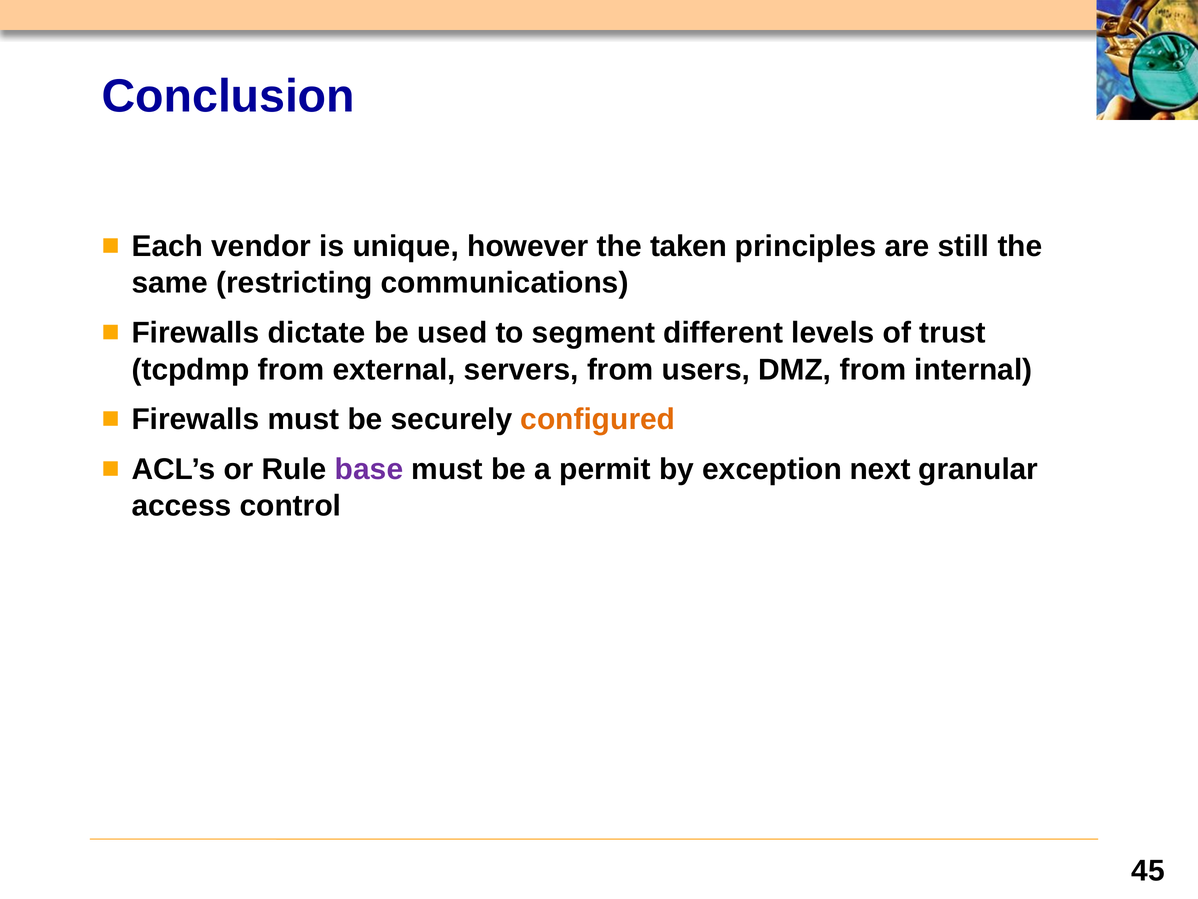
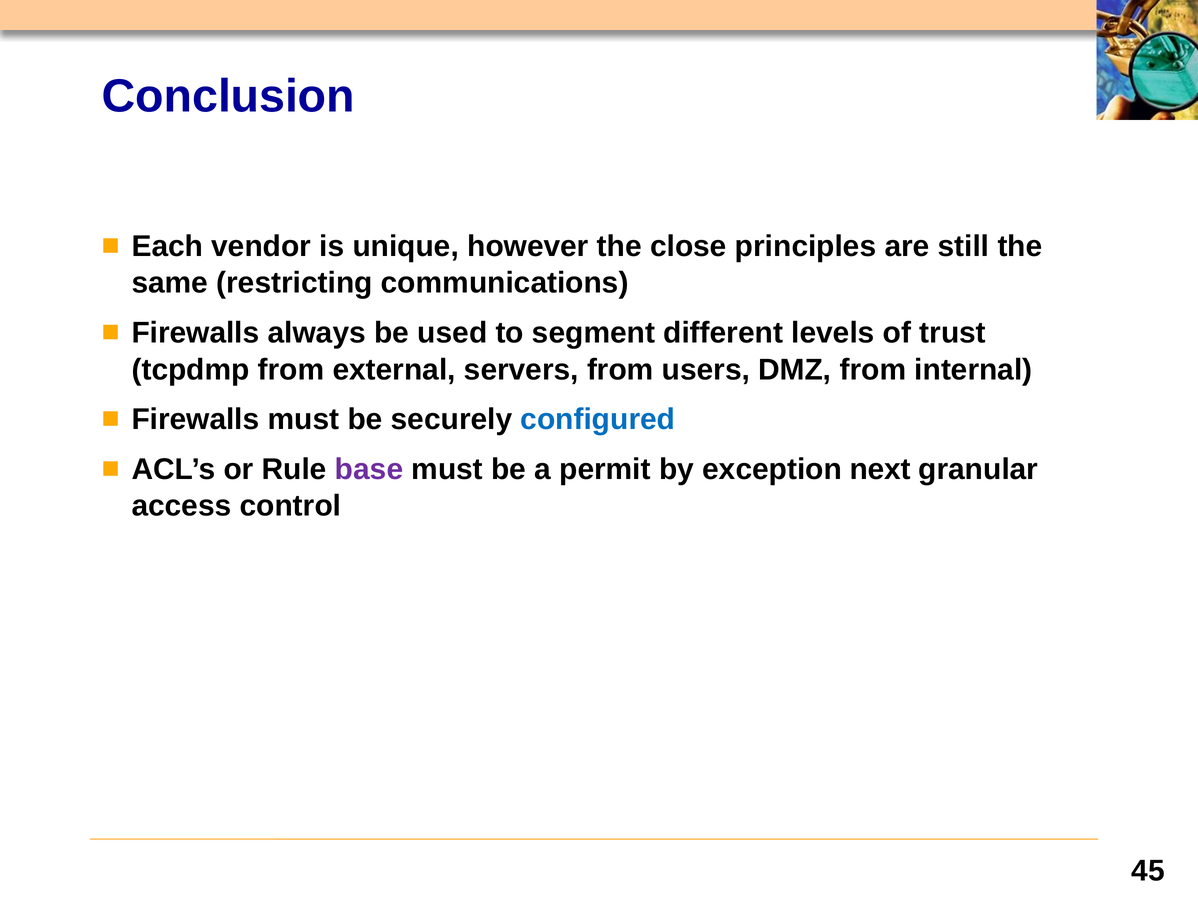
taken: taken -> close (688, 246)
dictate: dictate -> always (317, 333)
configured colour: orange -> blue (598, 419)
